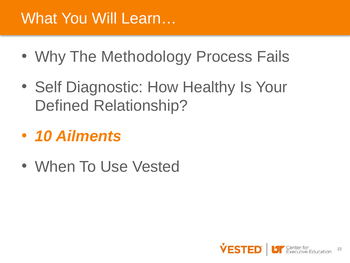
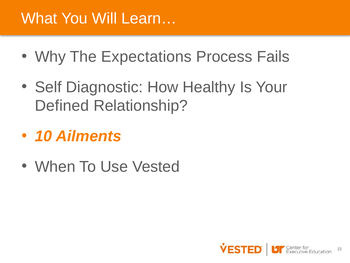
Methodology: Methodology -> Expectations (146, 57)
